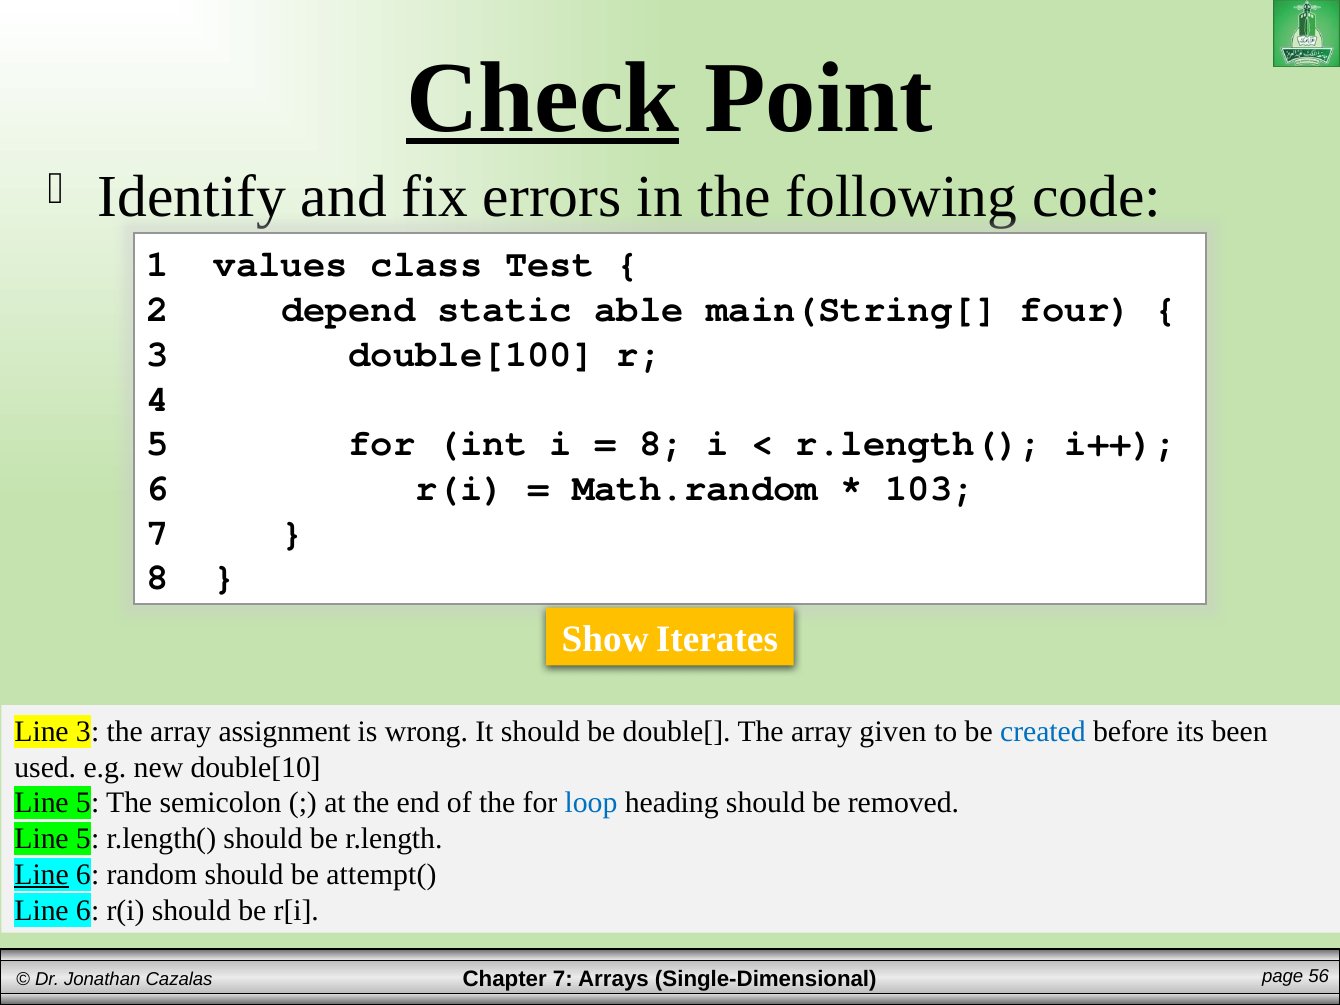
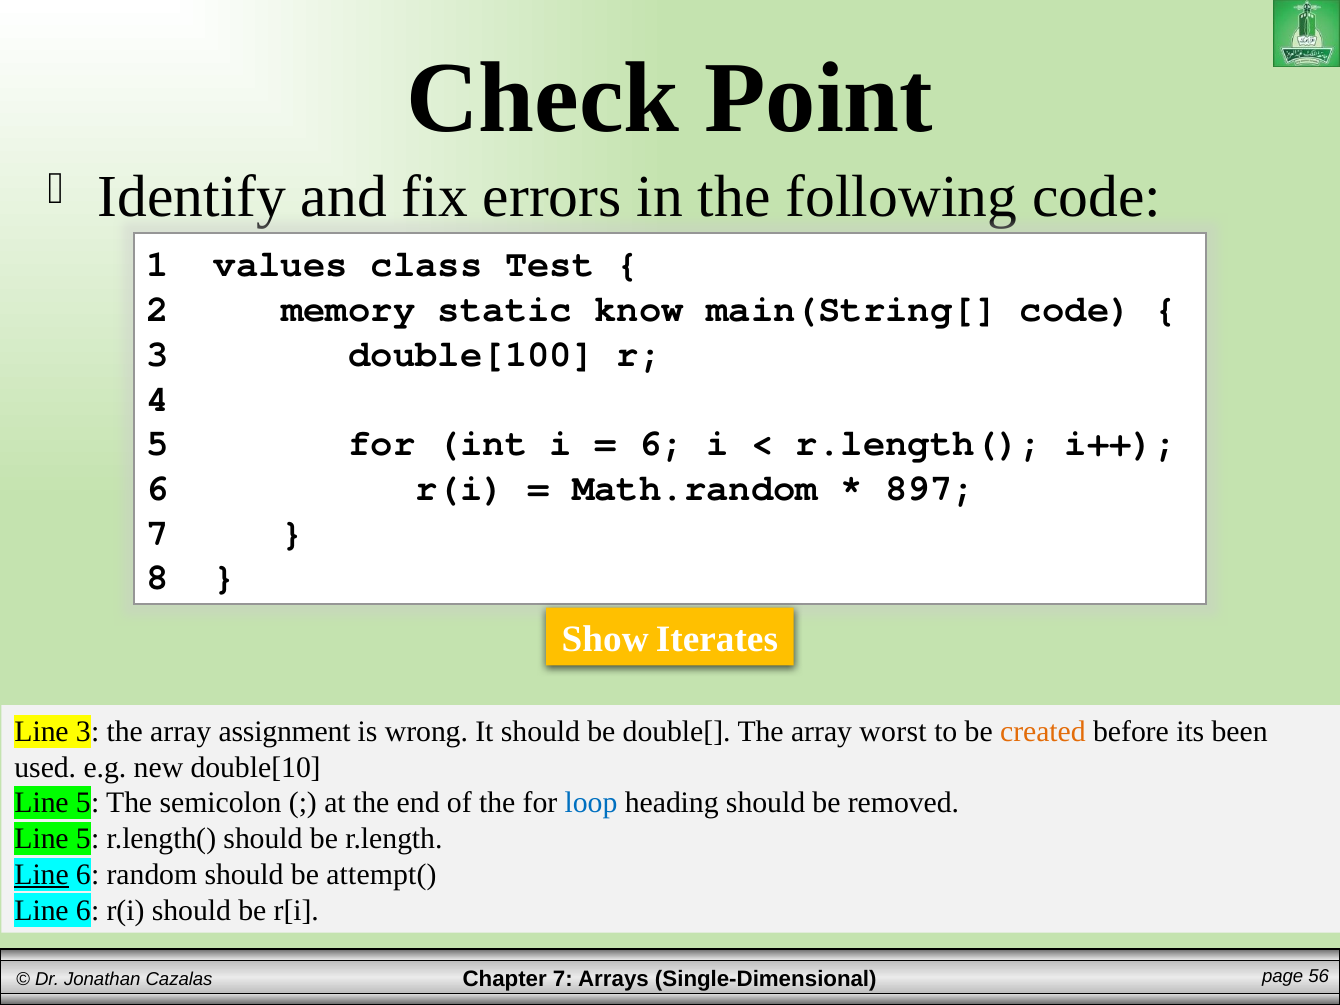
Check underline: present -> none (543, 98)
depend: depend -> memory (348, 309)
able: able -> know (639, 309)
main(String[ four: four -> code (1076, 309)
8: 8 -> 6 (662, 443)
103: 103 -> 897 (930, 488)
given: given -> worst (893, 732)
created colour: blue -> orange (1043, 732)
